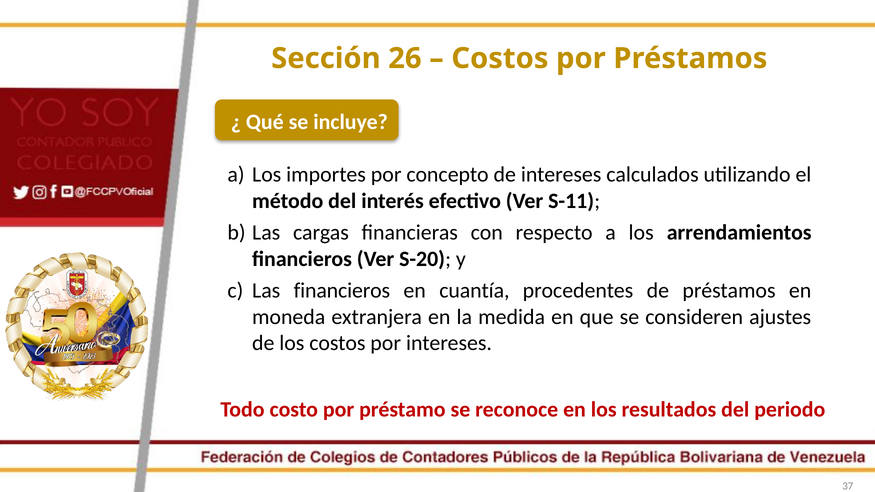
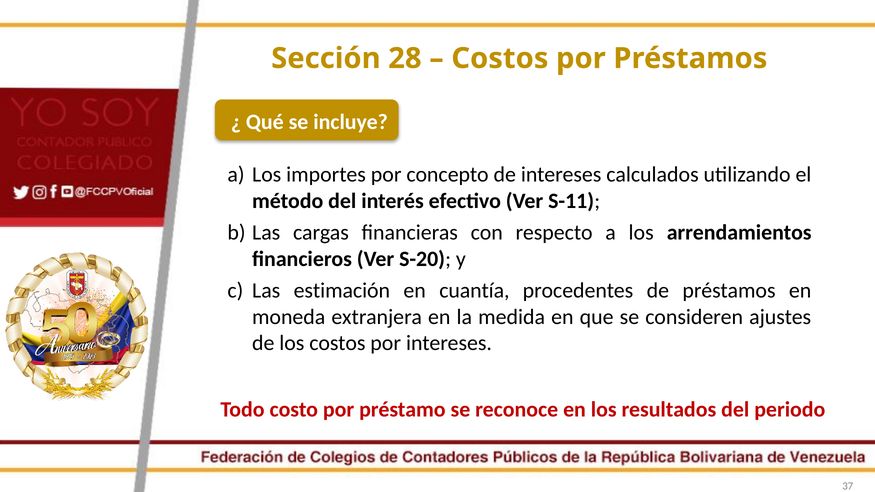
26: 26 -> 28 (405, 58)
Las financieros: financieros -> estimación (342, 291)
